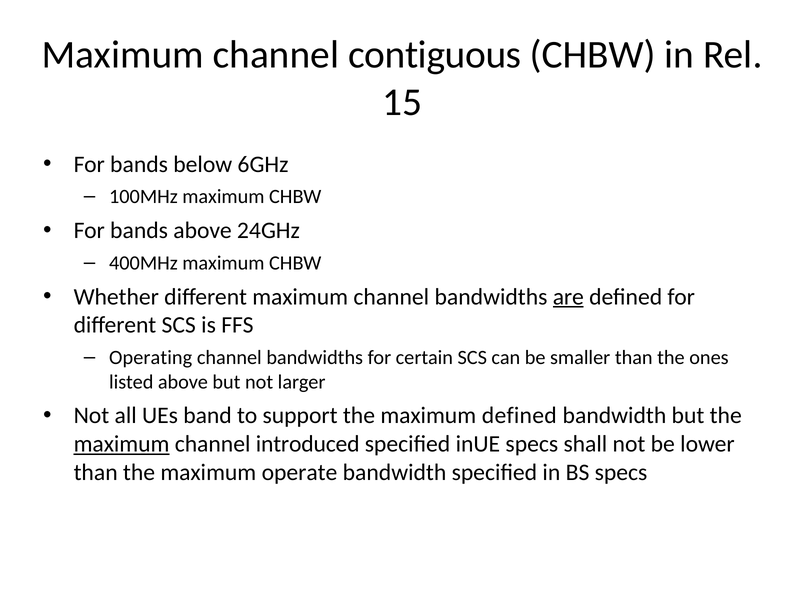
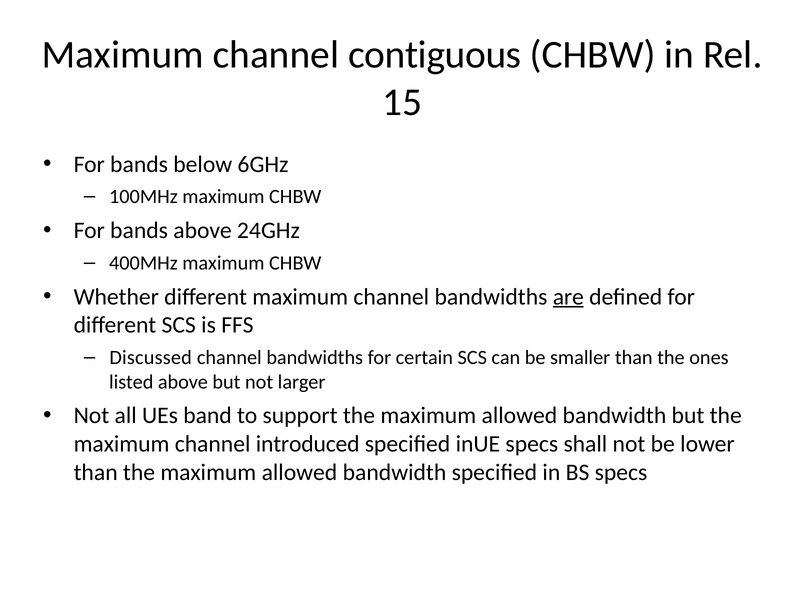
Operating: Operating -> Discussed (151, 358)
support the maximum defined: defined -> allowed (519, 416)
maximum underline: present -> none (122, 444)
than the maximum operate: operate -> allowed (299, 473)
